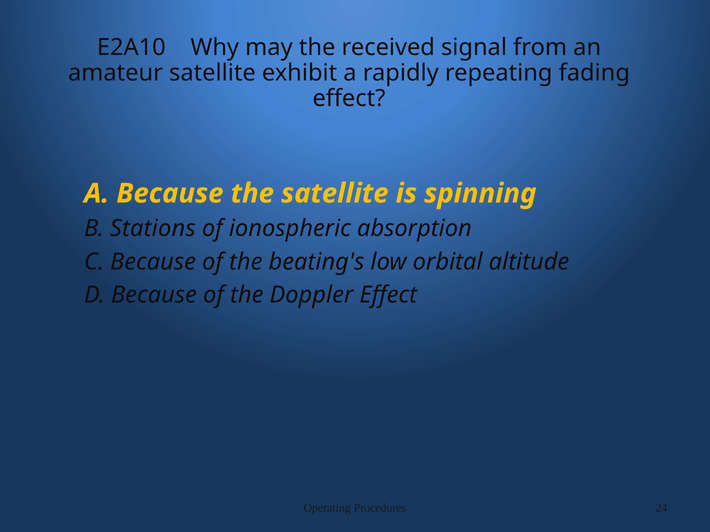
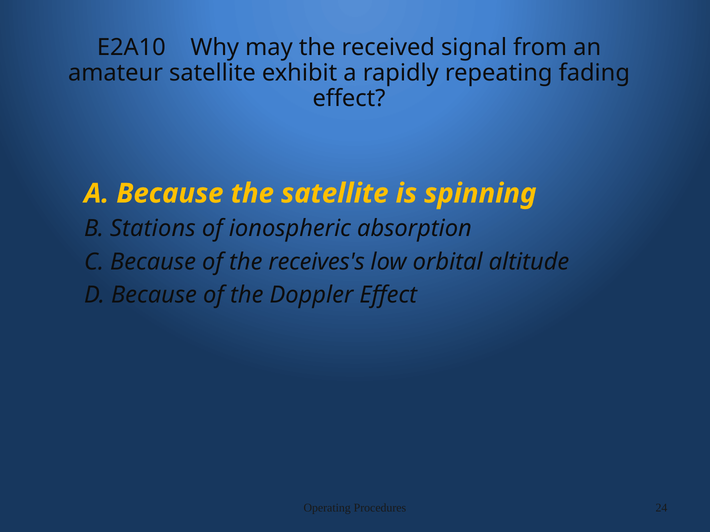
beating's: beating's -> receives's (317, 262)
